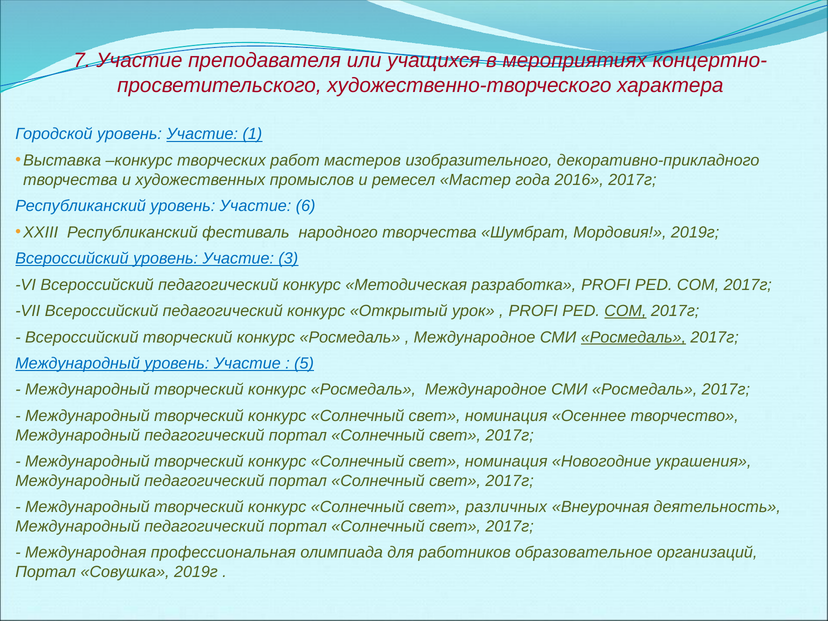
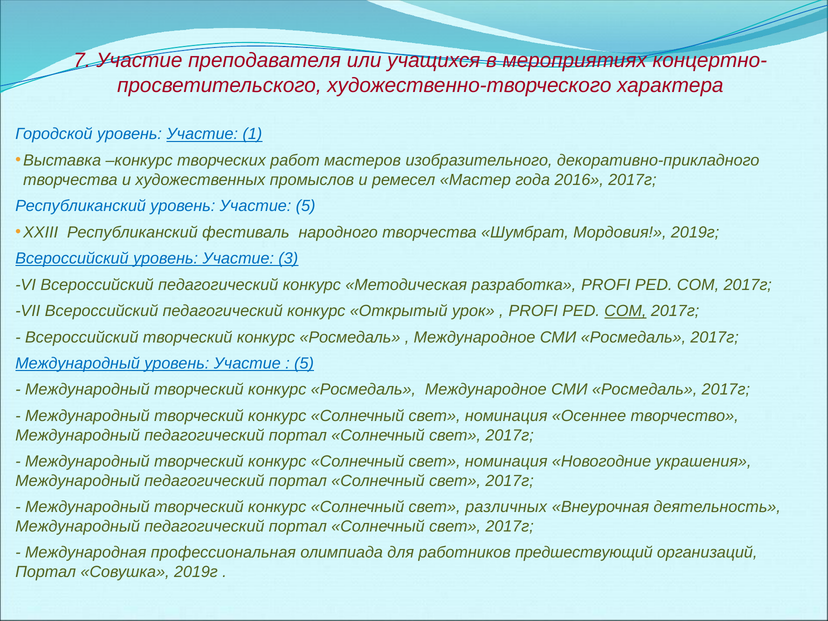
Участие 6: 6 -> 5 (306, 206)
Росмедаль underline: present -> none (633, 337)
образовательное: образовательное -> предшествующий (584, 553)
